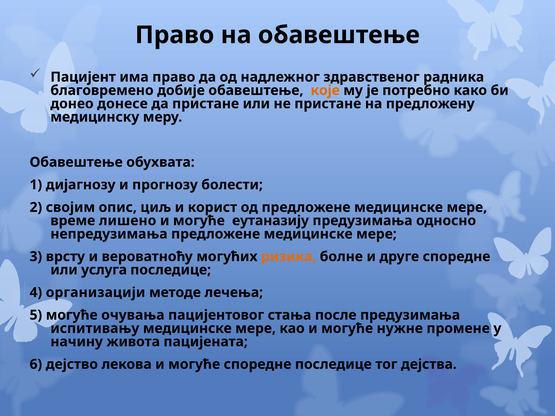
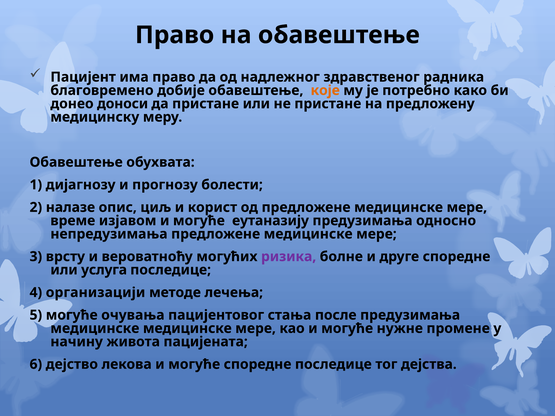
донесе: донесе -> доноси (123, 104)
својим: својим -> налазе (70, 207)
лишено: лишено -> изјавом (128, 221)
ризика colour: orange -> purple (289, 257)
испитивању: испитивању -> медицинске (95, 329)
